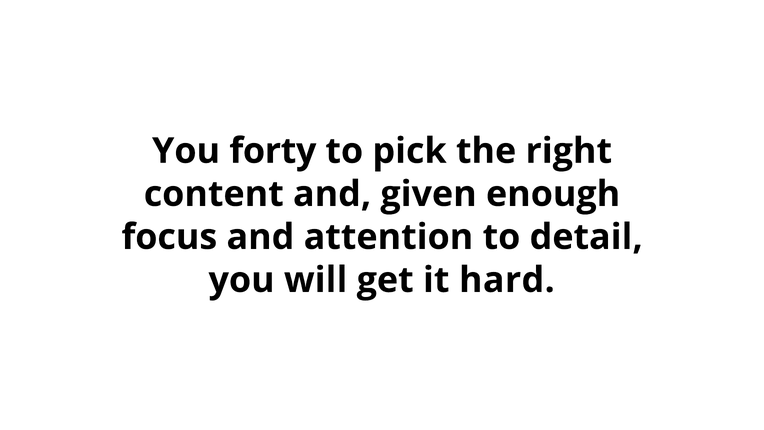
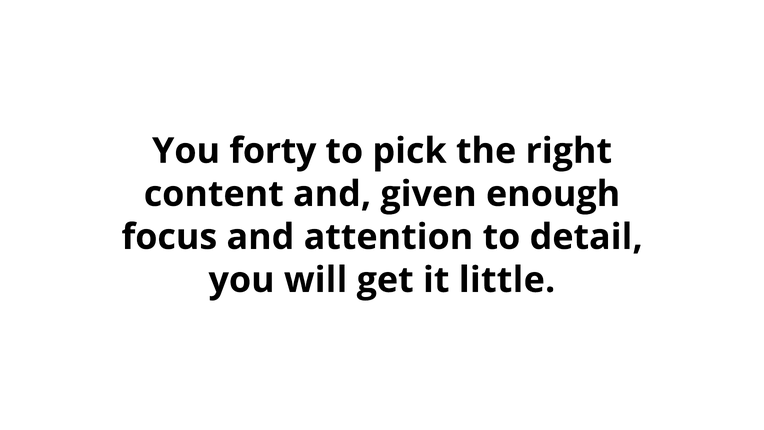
hard: hard -> little (507, 280)
